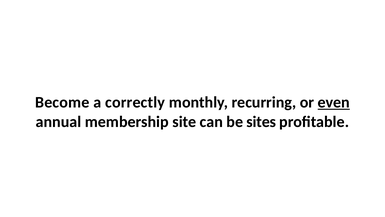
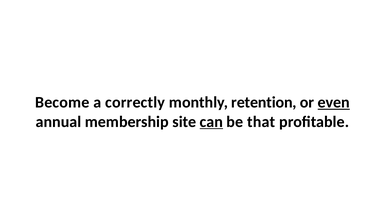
recurring: recurring -> retention (264, 102)
can underline: none -> present (211, 121)
sites: sites -> that (261, 121)
